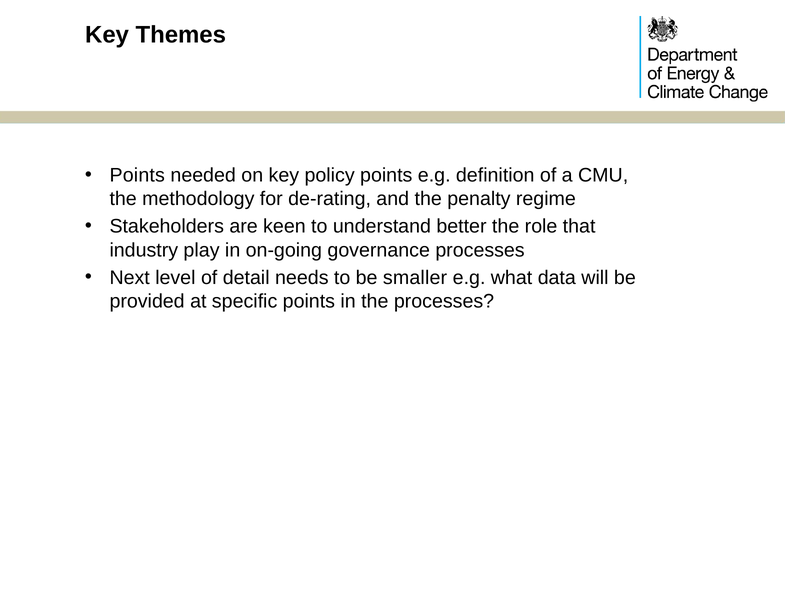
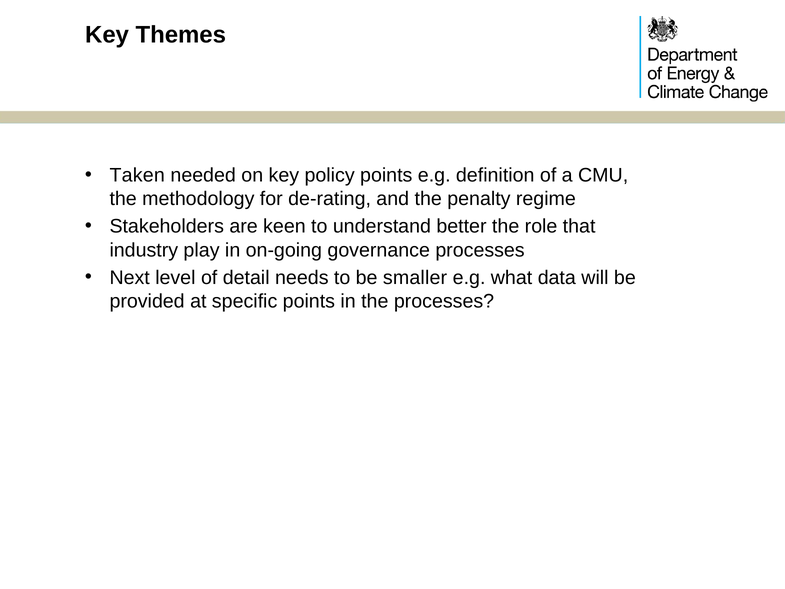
Points: Points -> Taken (137, 175)
